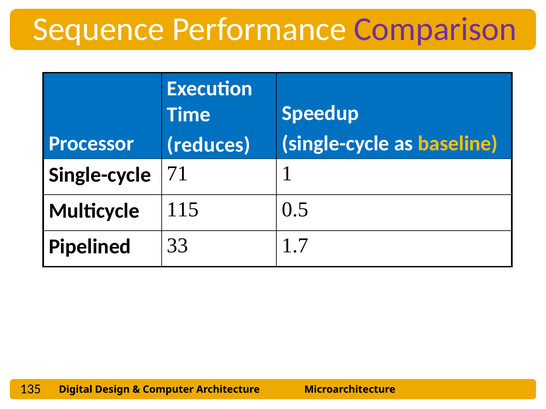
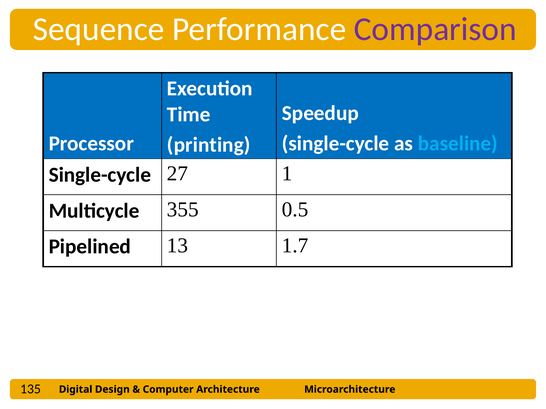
baseline colour: yellow -> light blue (458, 144)
reduces: reduces -> printing (209, 145)
71: 71 -> 27 (178, 174)
115: 115 -> 355 (183, 210)
33: 33 -> 13 (178, 246)
